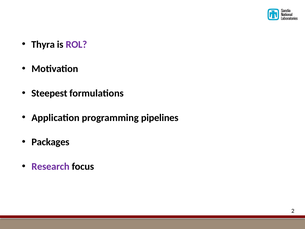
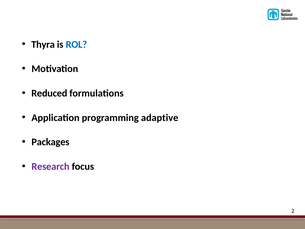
ROL colour: purple -> blue (76, 44)
Steepest: Steepest -> Reduced (49, 93)
pipelines: pipelines -> adaptive (160, 118)
